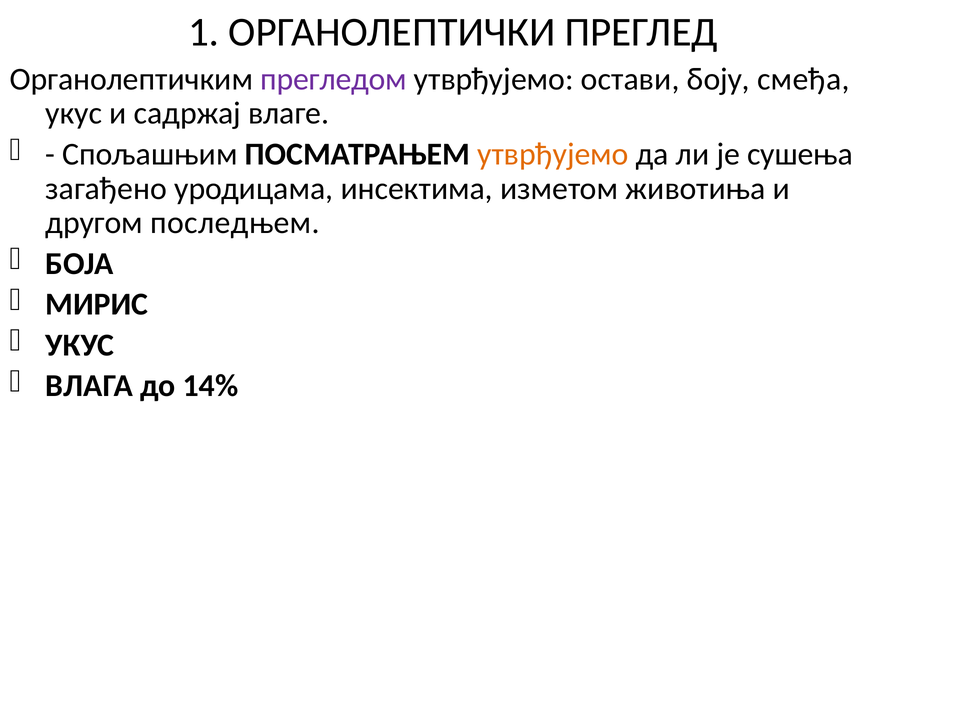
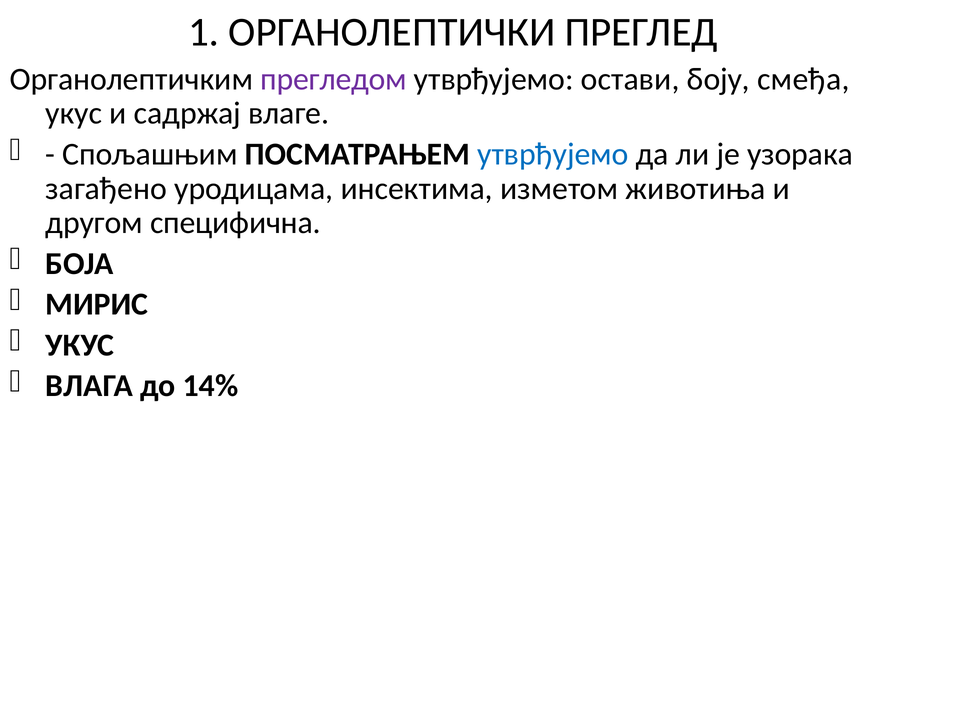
утврђујемо colour: orange -> blue (553, 154)
сушења: сушења -> узорака (800, 154)
последњем: последњем -> специфична (235, 223)
